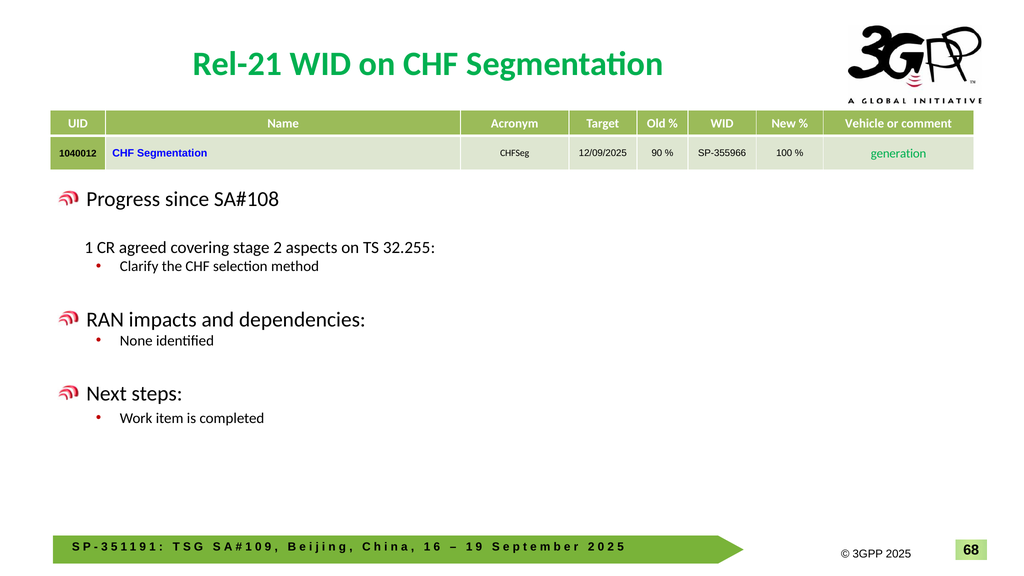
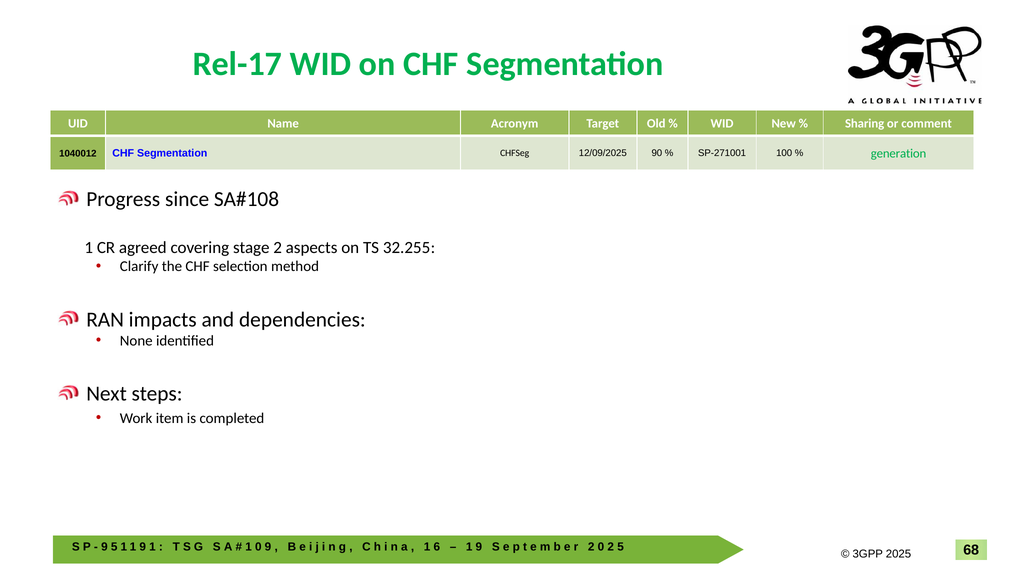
Rel-21: Rel-21 -> Rel-17 (237, 64)
Vehicle: Vehicle -> Sharing (865, 124)
SP-355966: SP-355966 -> SP-271001 (722, 153)
3: 3 -> 9 (104, 547)
